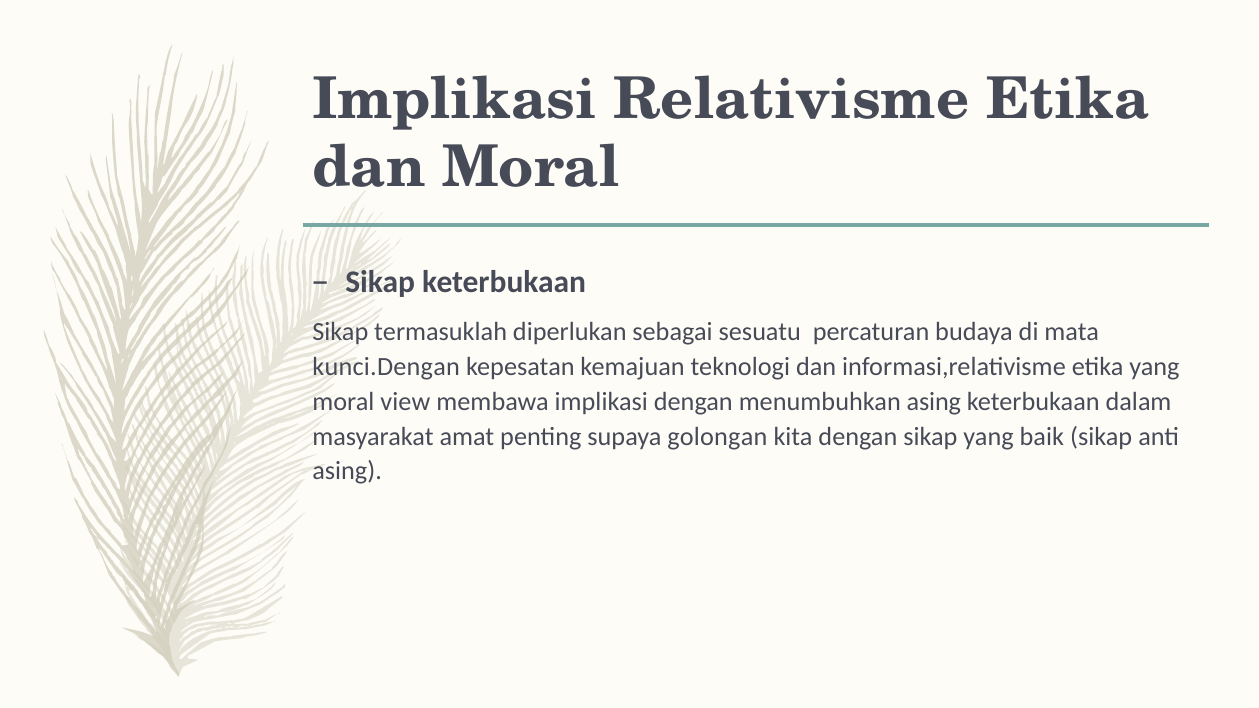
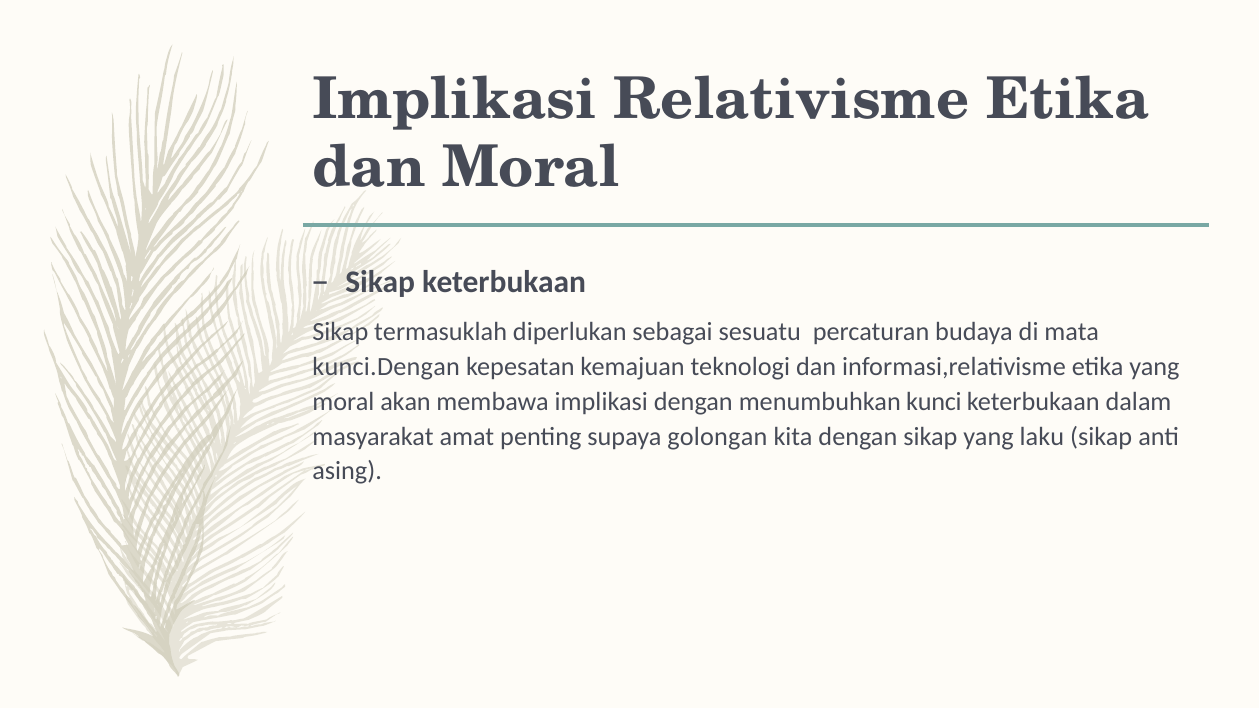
view: view -> akan (406, 402)
menumbuhkan asing: asing -> kunci (934, 402)
baik: baik -> laku (1042, 436)
